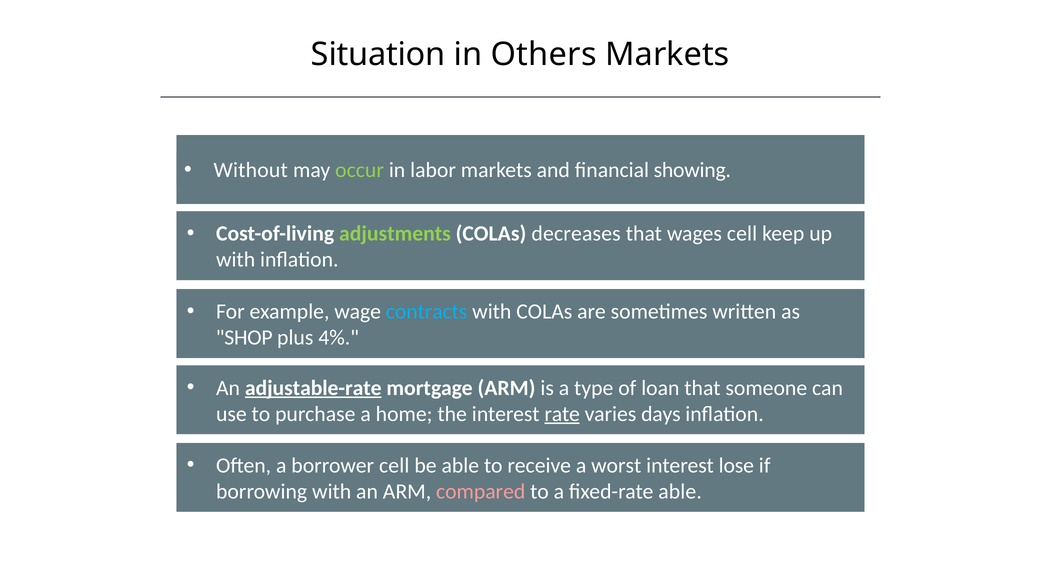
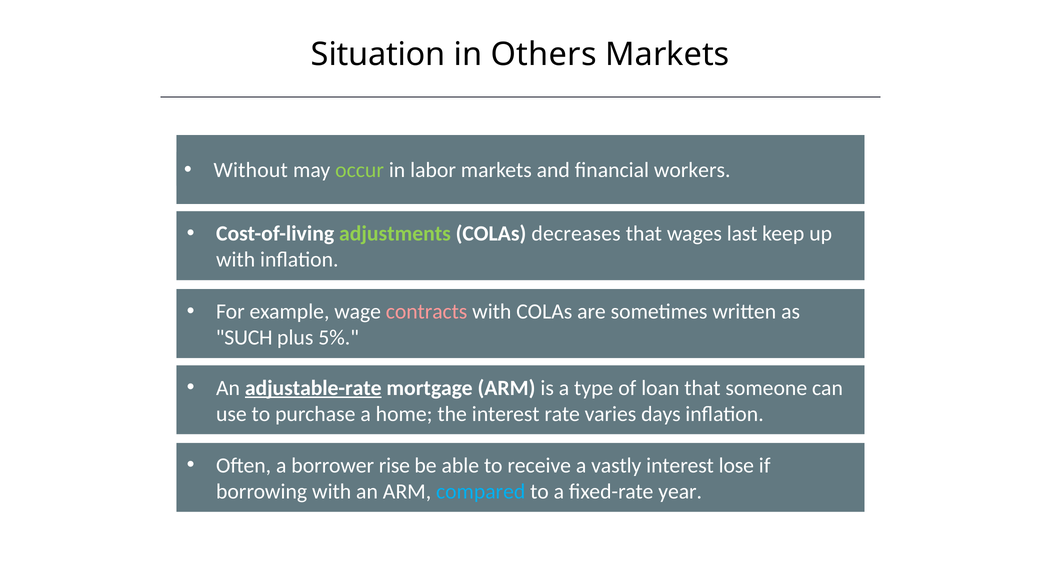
showing: showing -> workers (692, 170)
wages cell: cell -> last (742, 233)
contracts colour: light blue -> pink (427, 311)
SHOP: SHOP -> SUCH (244, 338)
4%: 4% -> 5% (339, 338)
rate underline: present -> none (562, 414)
borrower cell: cell -> rise (394, 465)
worst: worst -> vastly (616, 465)
compared colour: pink -> light blue (481, 491)
fixed-rate able: able -> year (680, 491)
